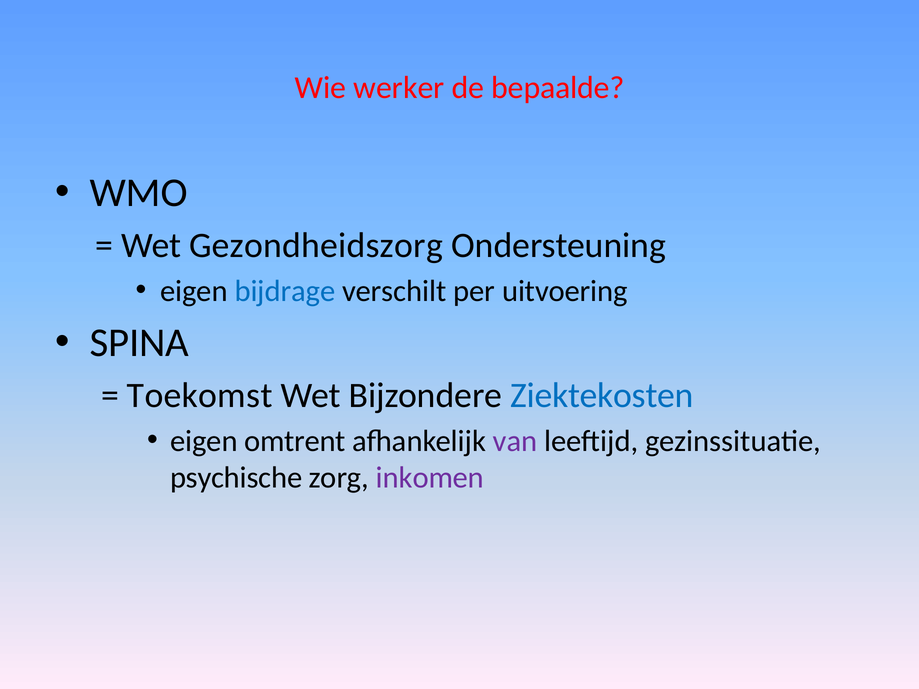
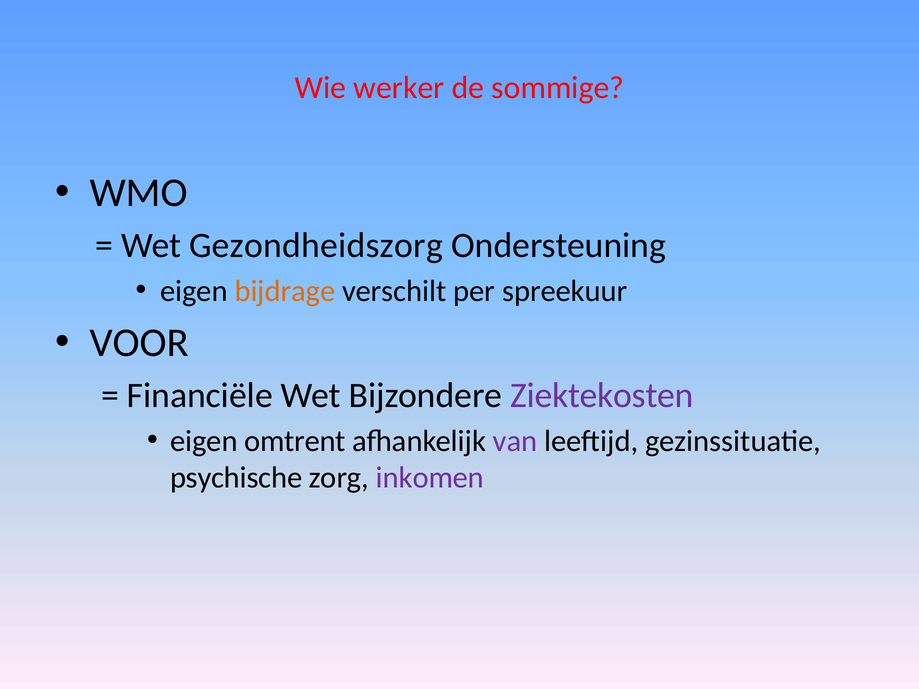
bepaalde: bepaalde -> sommige (558, 88)
bijdrage colour: blue -> orange (285, 291)
uitvoering: uitvoering -> spreekuur (565, 291)
SPINA: SPINA -> VOOR (139, 343)
Toekomst: Toekomst -> Financiële (200, 396)
Ziektekosten colour: blue -> purple (602, 396)
